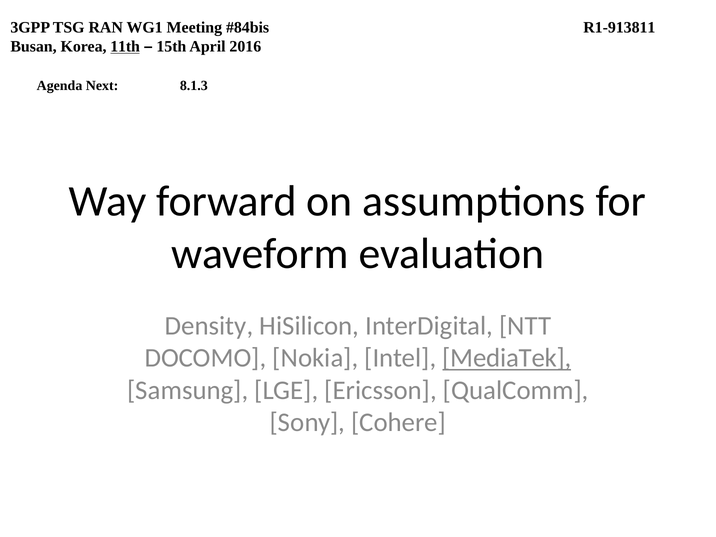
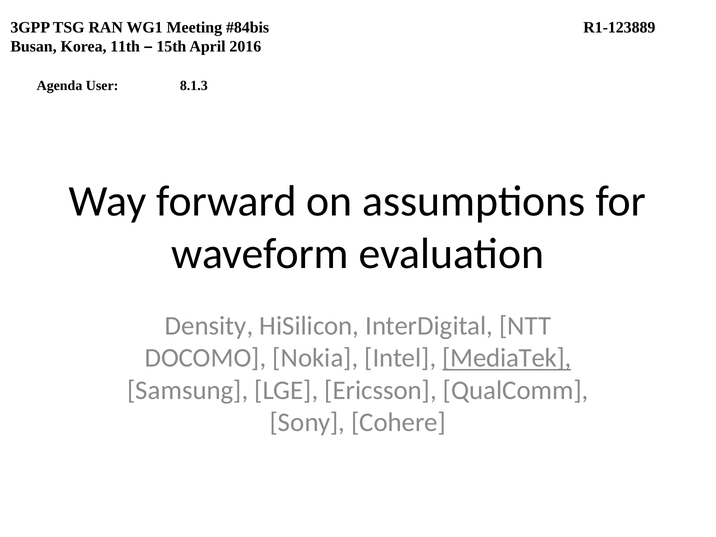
R1-913811: R1-913811 -> R1-123889 (619, 27)
11th underline: present -> none (125, 46)
Next: Next -> User (102, 86)
